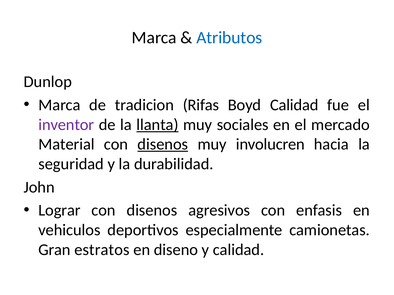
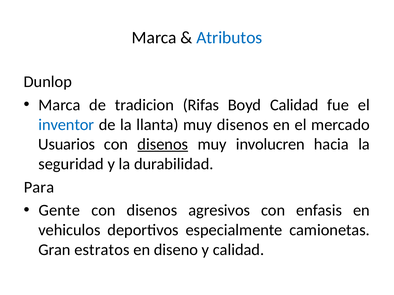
inventor colour: purple -> blue (66, 125)
llanta underline: present -> none (157, 125)
muy sociales: sociales -> disenos (243, 125)
Material: Material -> Usuarios (67, 145)
John: John -> Para (39, 187)
Lograr: Lograr -> Gente (59, 211)
